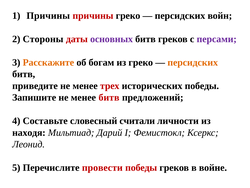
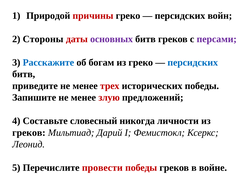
Причины: Причины -> Природой (48, 16)
Расскажите colour: orange -> blue (48, 62)
персидских colour: orange -> blue (193, 62)
менее битв: битв -> злую (109, 97)
считали: считали -> никогда (137, 121)
находя: находя -> греков (29, 132)
